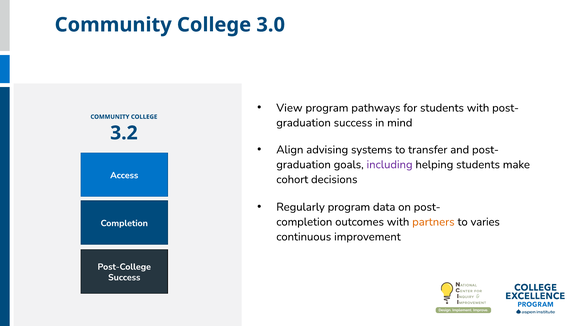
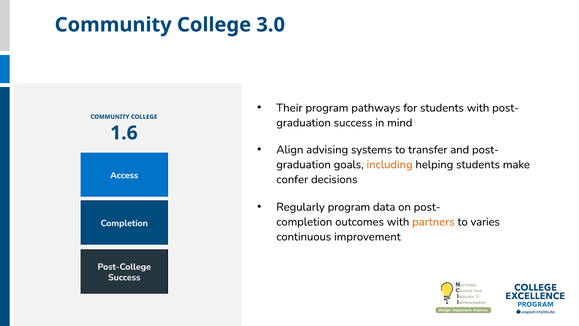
View: View -> Their (289, 108)
3.2: 3.2 -> 1.6 (124, 133)
including colour: purple -> orange (390, 164)
cohort: cohort -> confer (292, 179)
